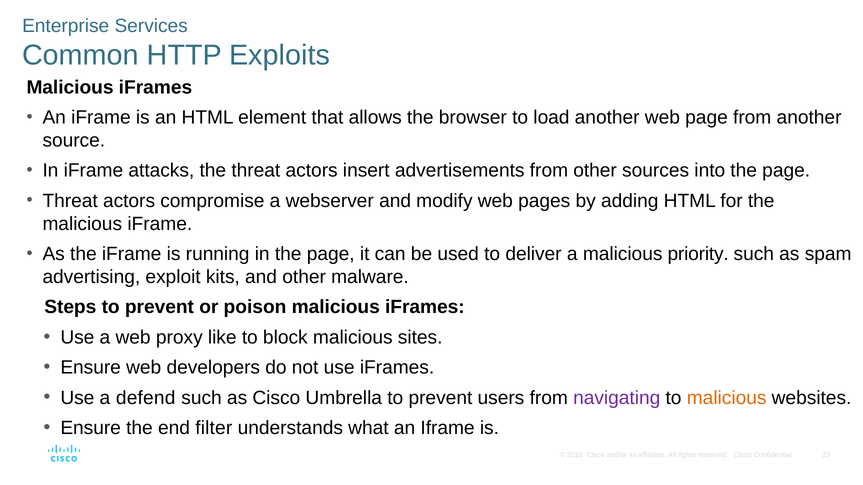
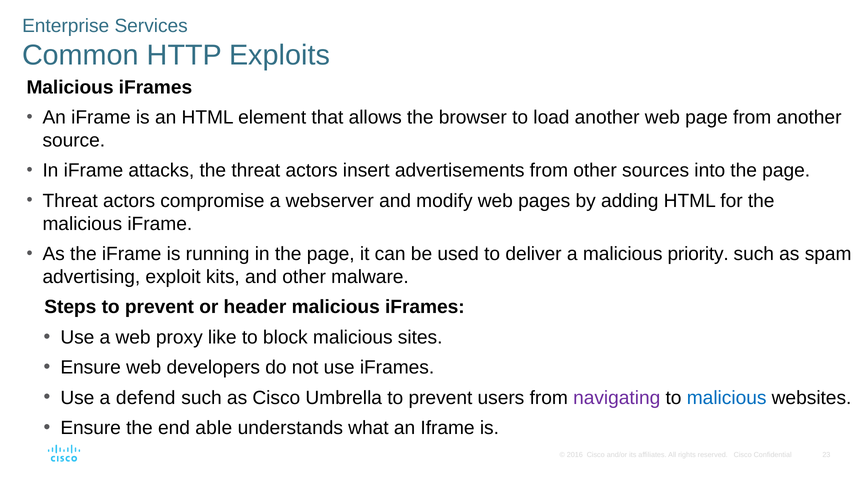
poison: poison -> header (255, 307)
malicious colour: orange -> blue (727, 398)
filter: filter -> able (214, 428)
